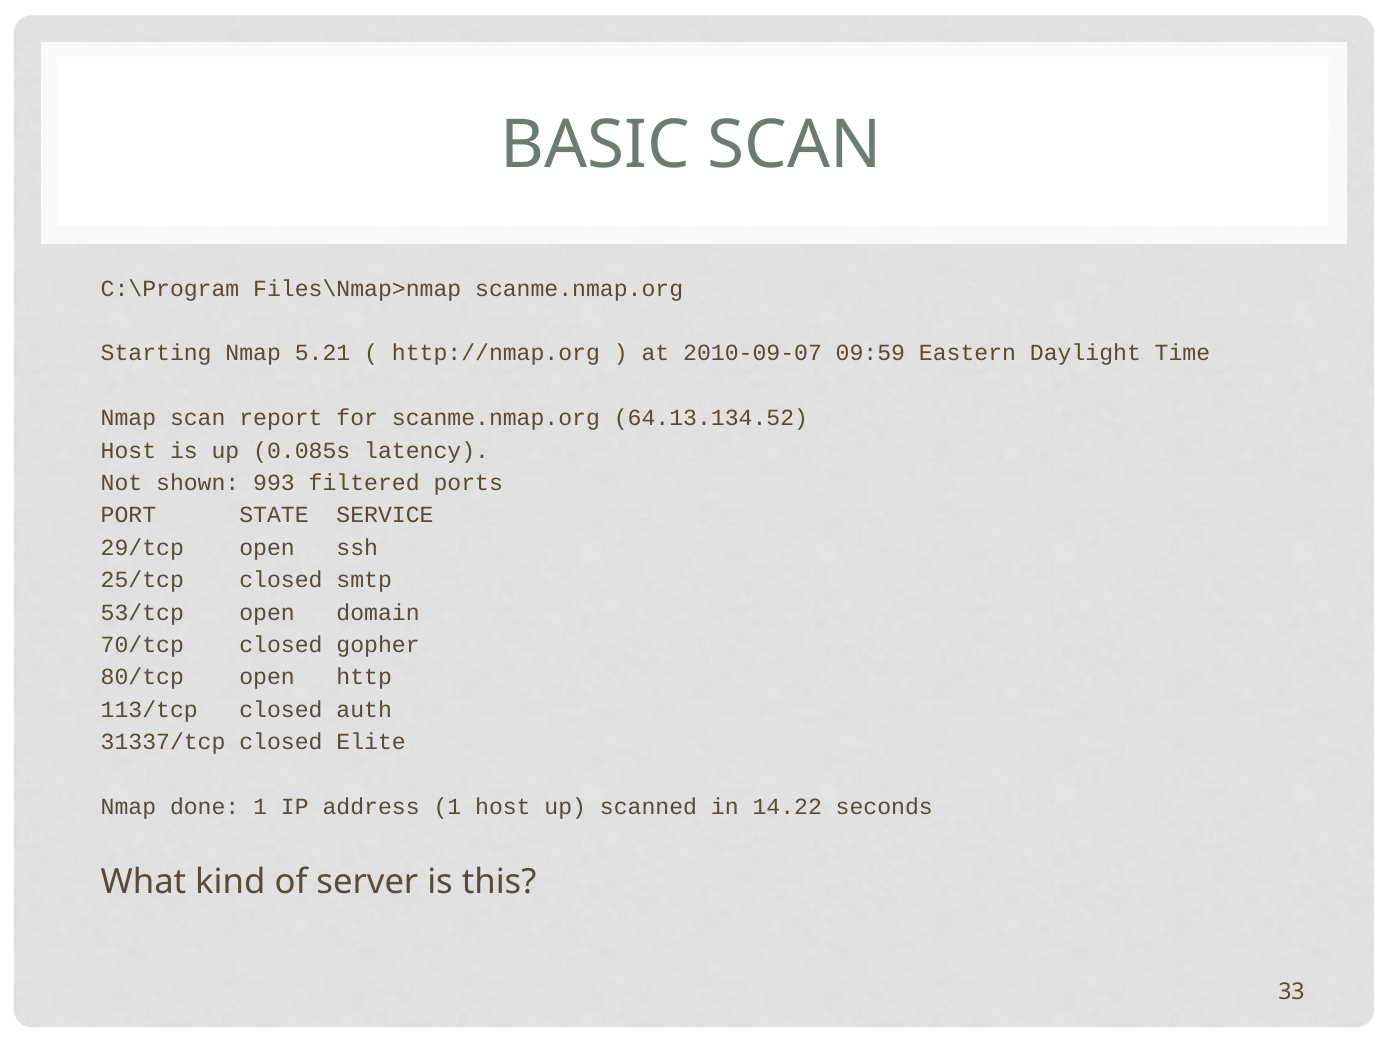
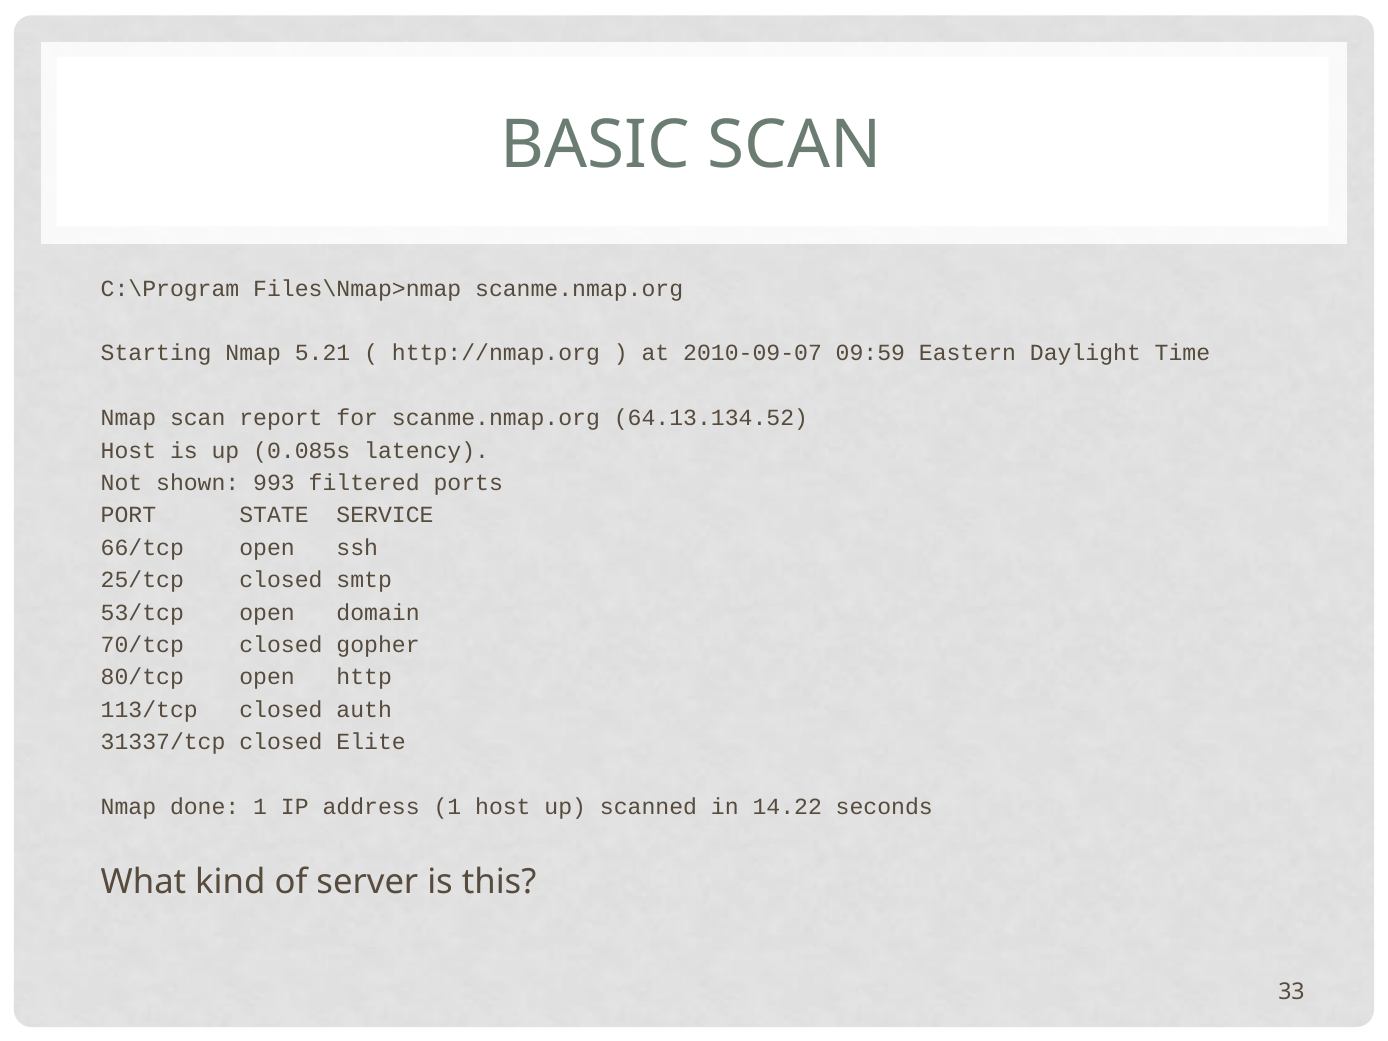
29/tcp: 29/tcp -> 66/tcp (142, 548)
